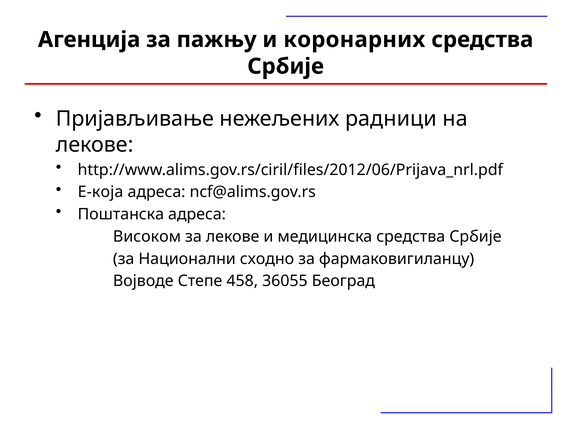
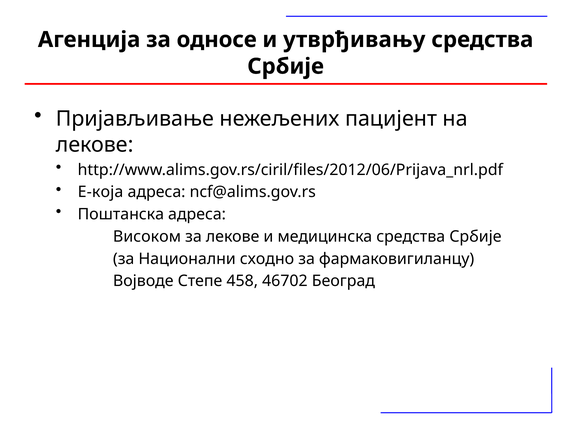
пажњу: пажњу -> односе (217, 40)
коронарних: коронарних -> утврђивању (354, 40)
радници: радници -> пацијент (391, 119)
36055: 36055 -> 46702 (285, 281)
